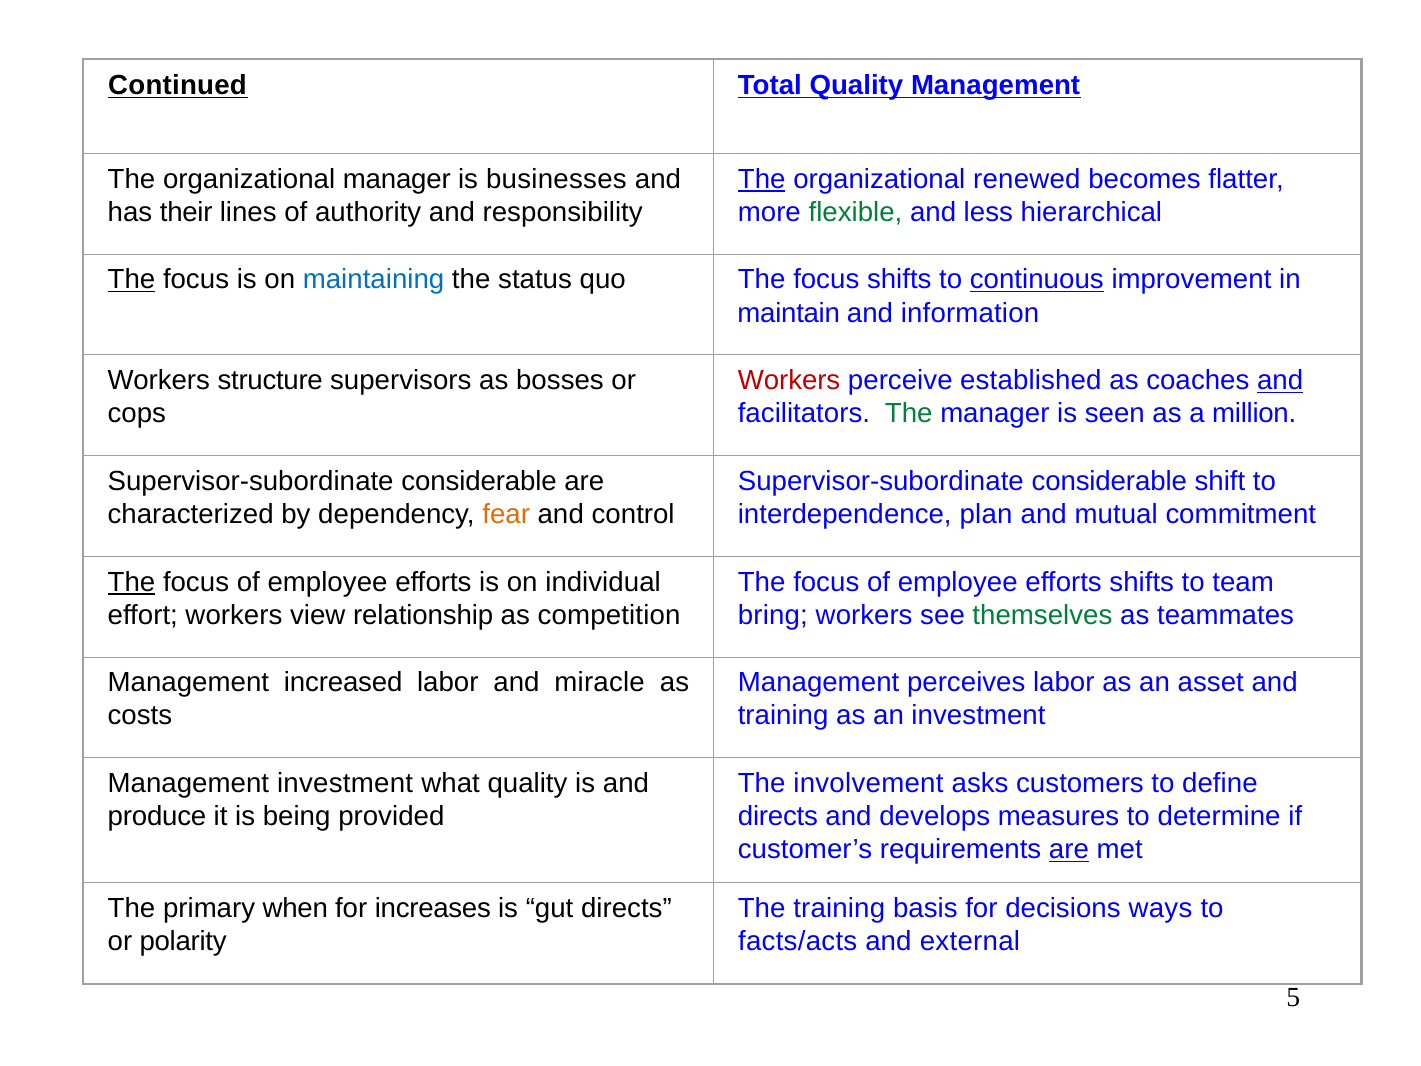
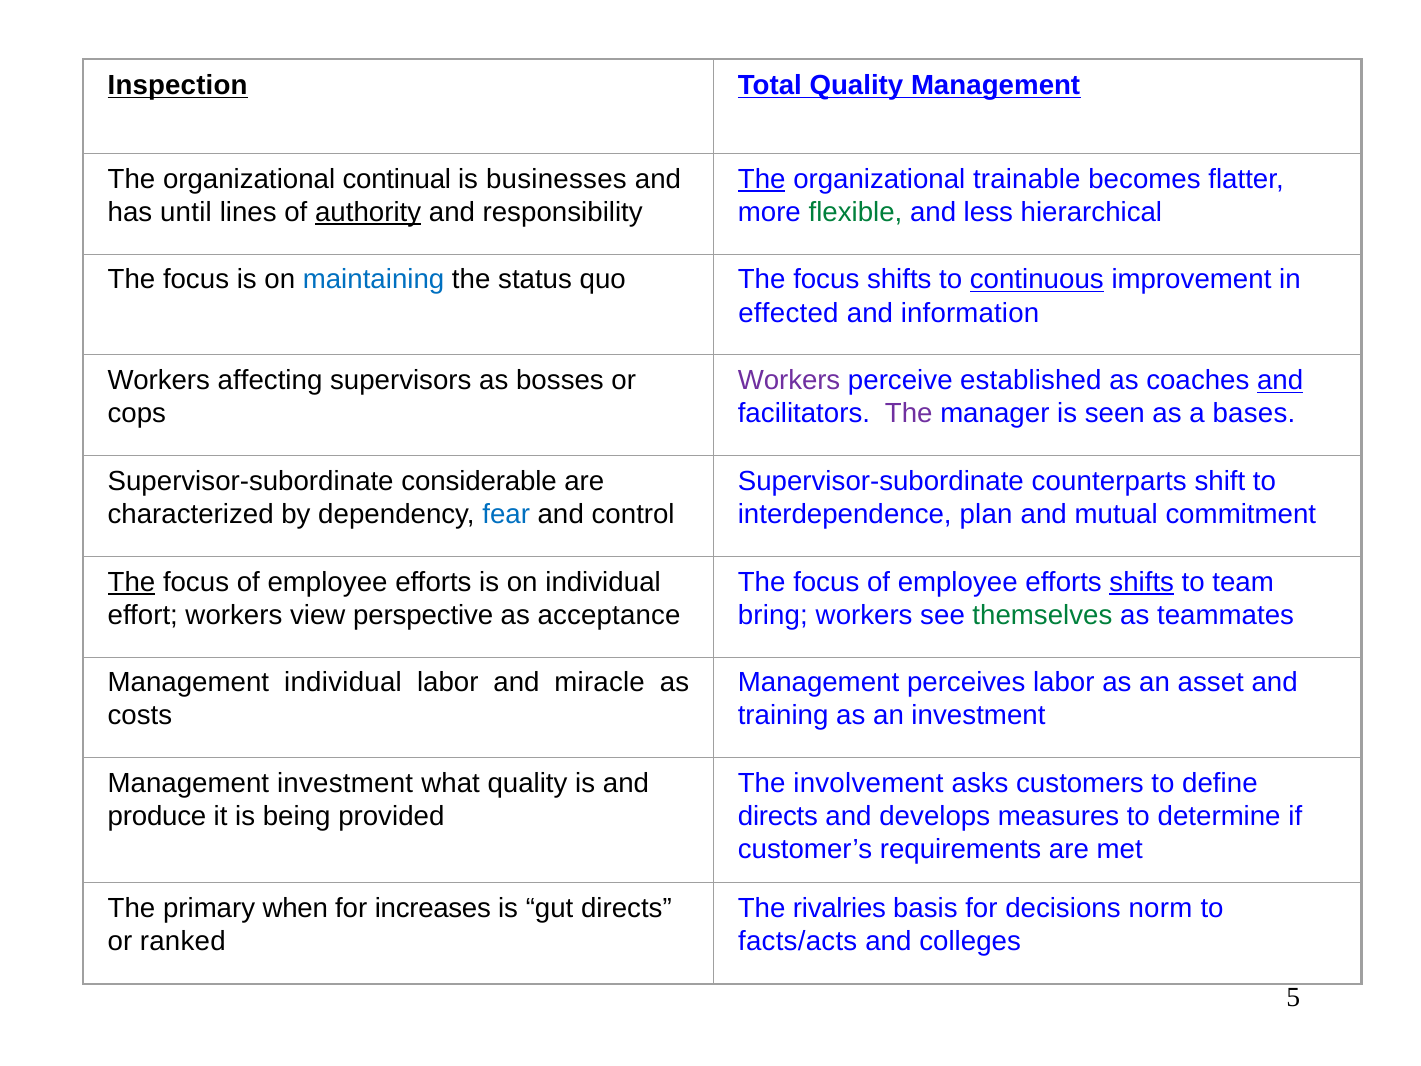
Continued: Continued -> Inspection (178, 85)
organizational manager: manager -> continual (397, 179)
renewed: renewed -> trainable (1027, 179)
their: their -> until (186, 212)
authority underline: none -> present (368, 212)
The underline: present -> none (131, 280)
maintain: maintain -> effected (788, 313)
structure: structure -> affecting (270, 380)
Workers colour: red -> purple (789, 380)
The colour: green -> purple (909, 414)
million: million -> bases (1254, 414)
considerable: considerable -> counterparts (1109, 481)
fear colour: orange -> blue (506, 514)
shifts underline: none -> present (1142, 582)
relationship: relationship -> perspective (423, 615)
competition: competition -> acceptance (609, 615)
Management increased: increased -> individual (343, 682)
are underline: present -> none (1069, 850)
The training: training -> rivalries (839, 908)
ways: ways -> norm (1160, 908)
polarity: polarity -> ranked (183, 941)
external: external -> colleges (970, 941)
